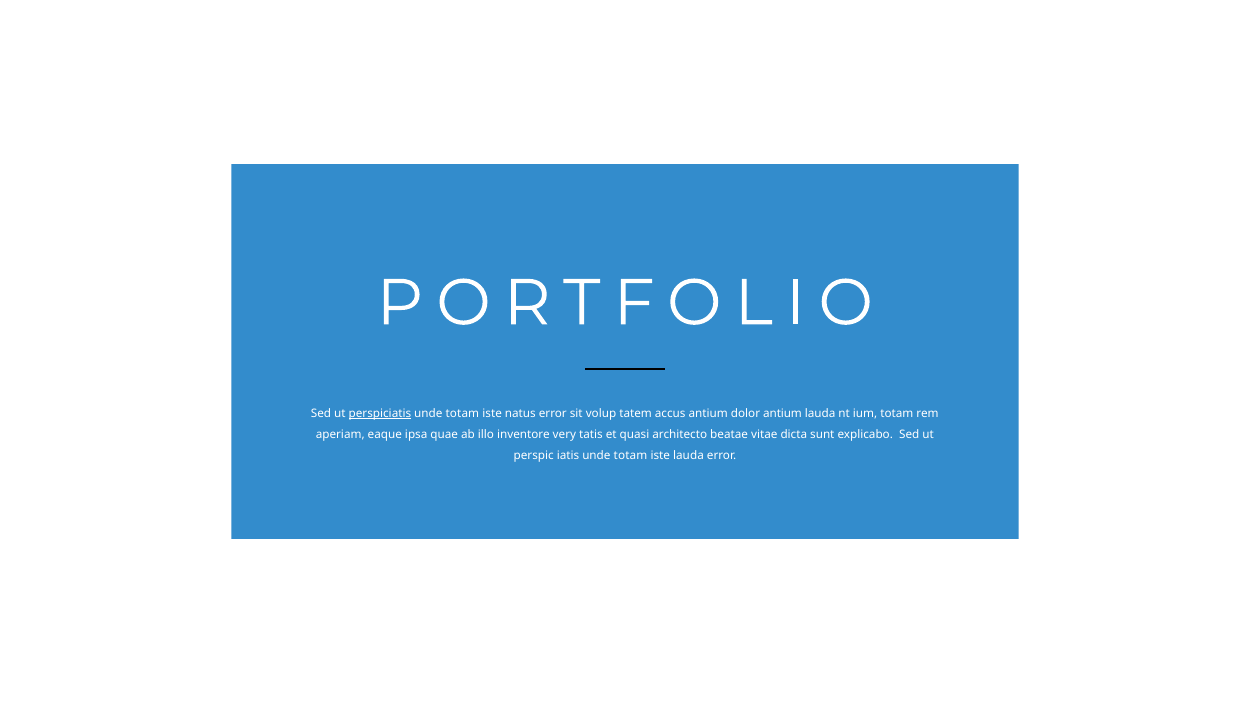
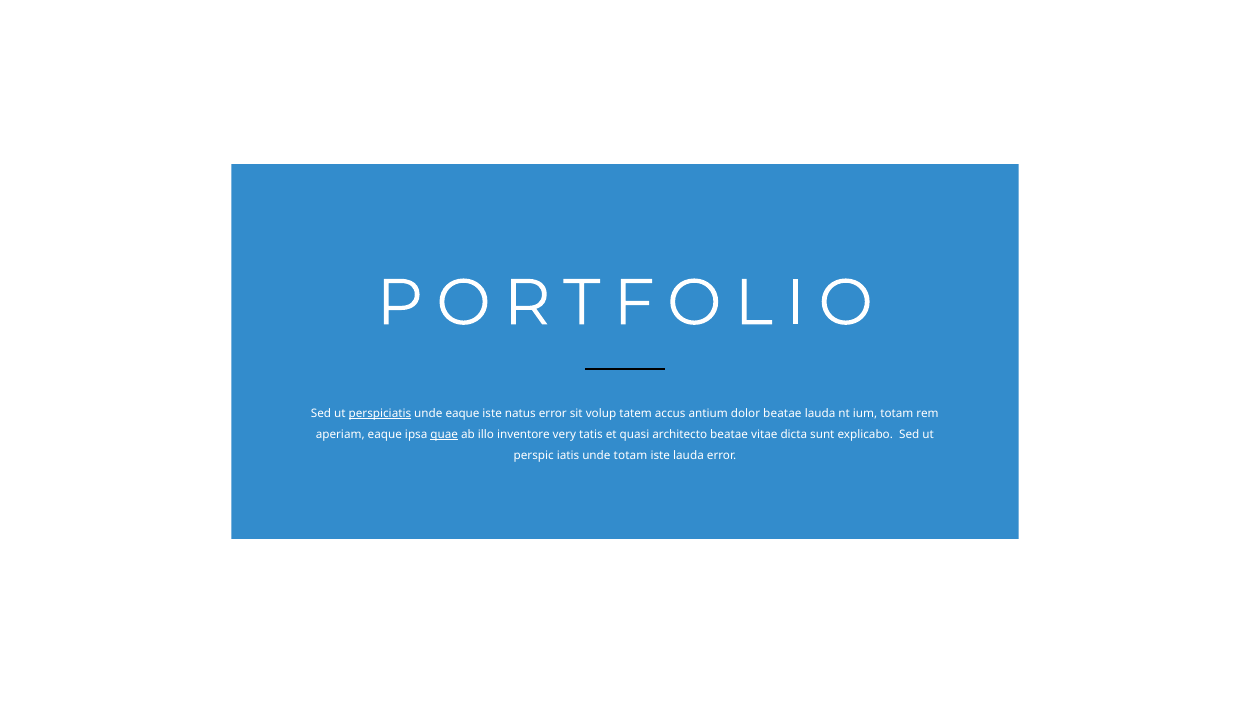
totam: totam -> eaque (462, 413)
dolor antium: antium -> beatae (782, 413)
quae underline: none -> present (444, 434)
